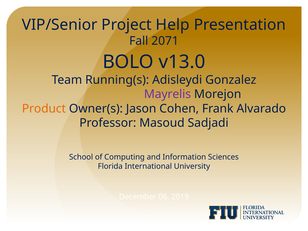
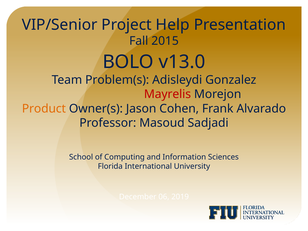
2071: 2071 -> 2015 (165, 41)
Running(s: Running(s -> Problem(s (117, 80)
Mayrelis colour: purple -> red (167, 94)
